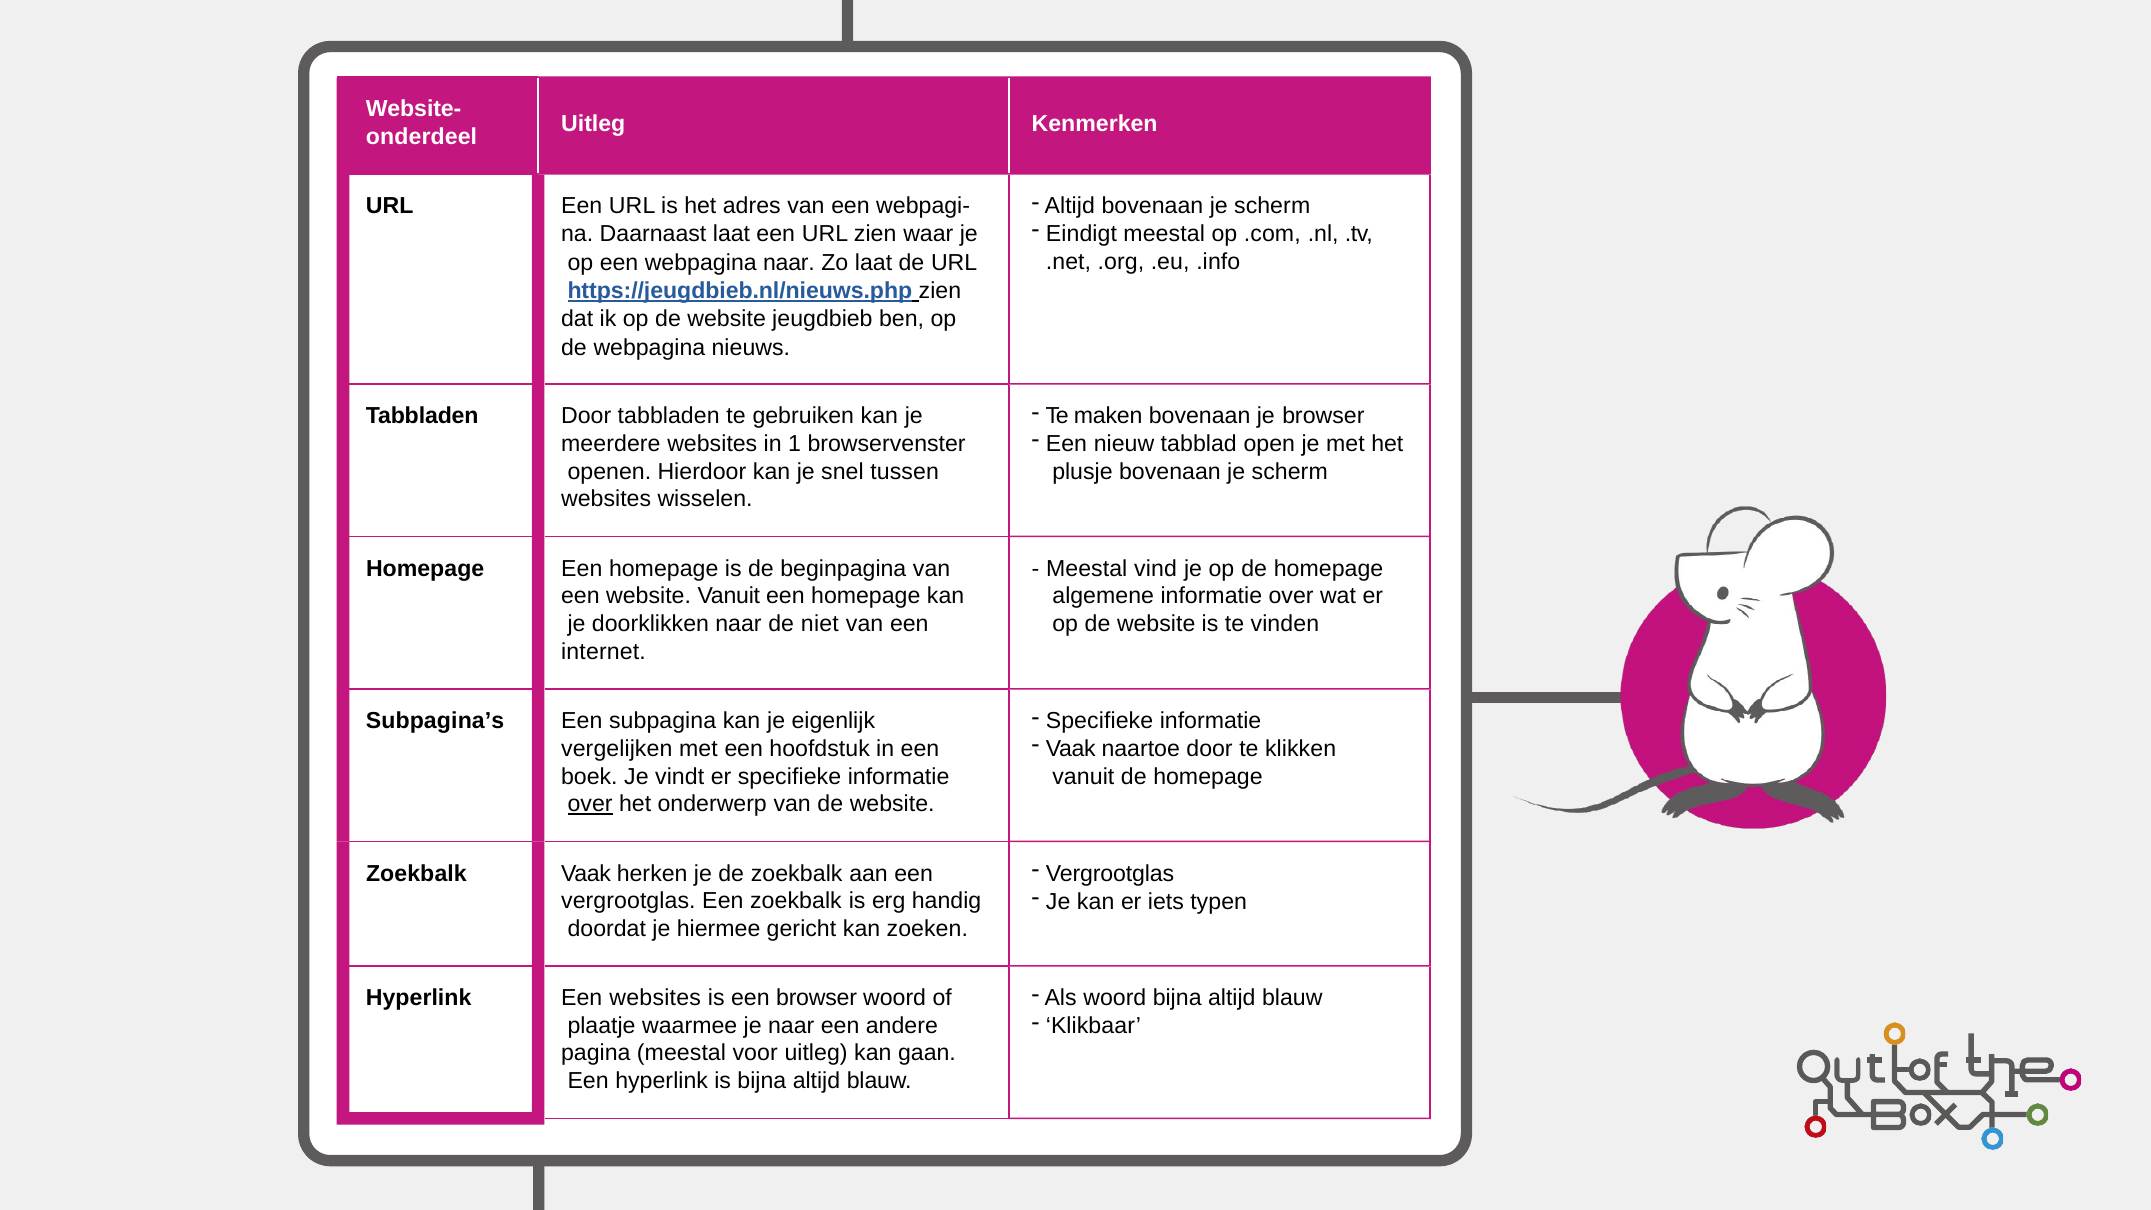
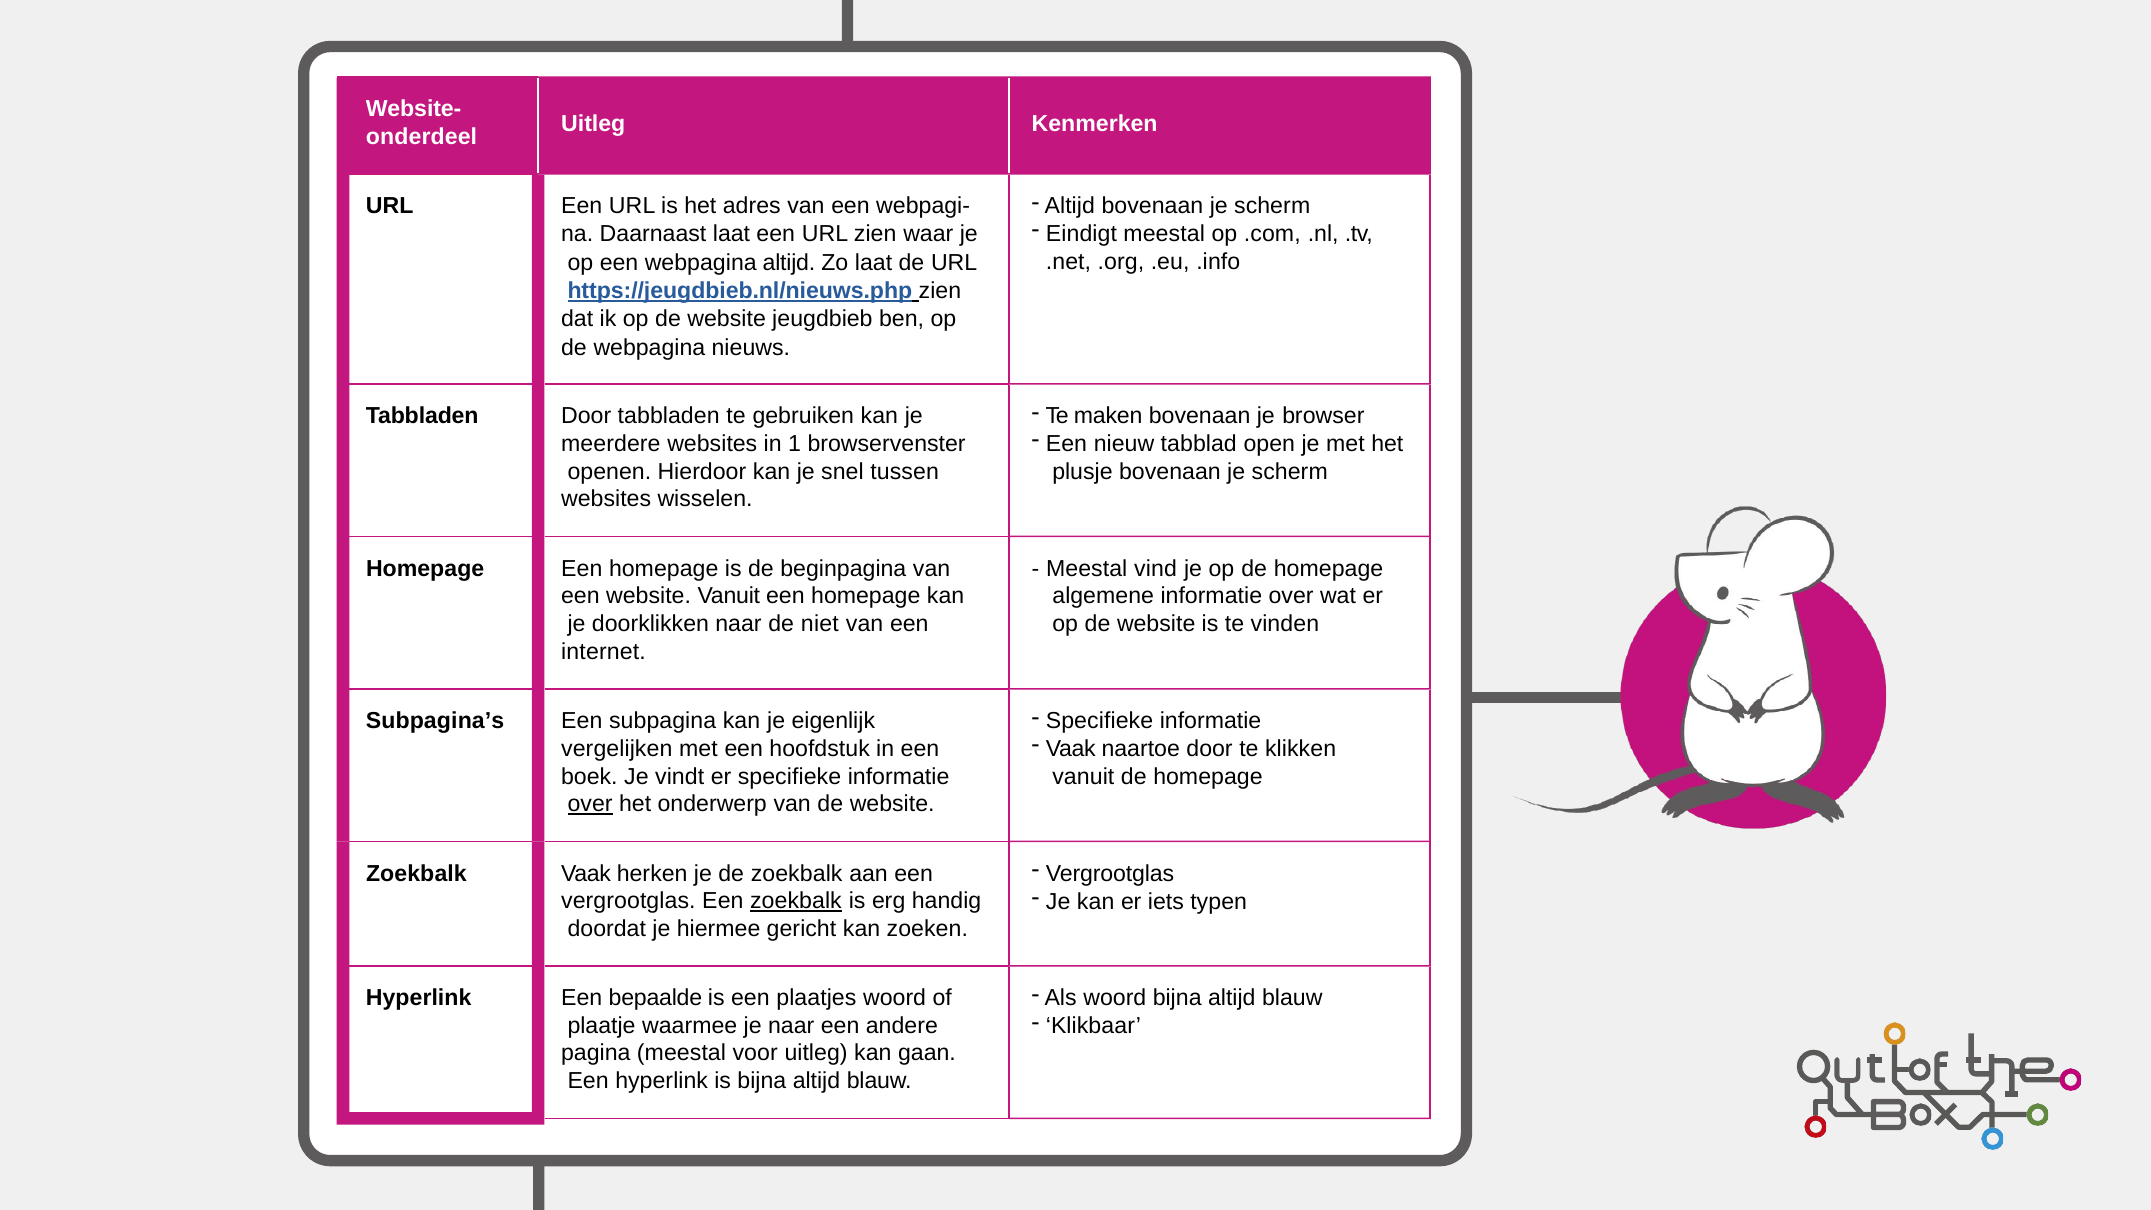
webpagina naar: naar -> altijd (789, 263)
zoekbalk underline: none -> present (796, 901)
Een websites: websites -> bepaalde (655, 998)
een browser: browser -> plaatjes (816, 998)
